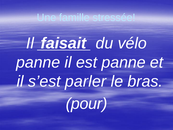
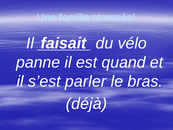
est panne: panne -> quand (124, 62)
pour: pour -> déjà (86, 103)
